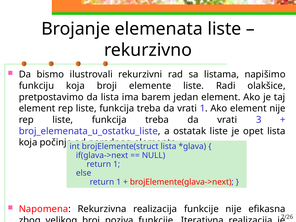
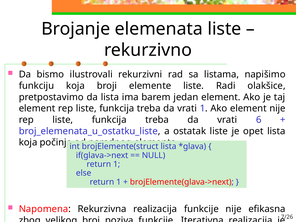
3: 3 -> 6 (259, 120)
